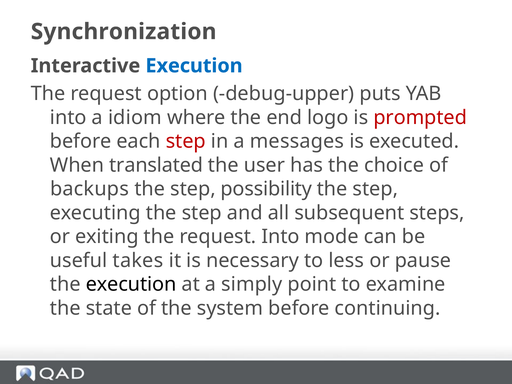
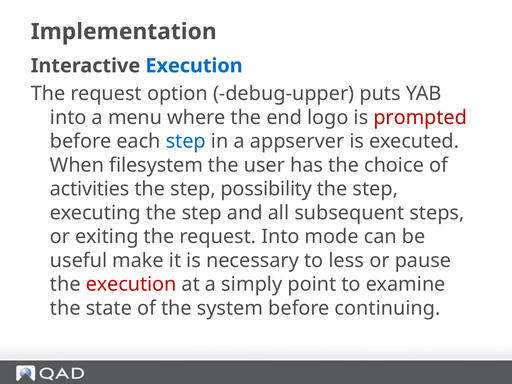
Synchronization: Synchronization -> Implementation (124, 32)
idiom: idiom -> menu (135, 117)
step colour: red -> blue (186, 141)
messages: messages -> appserver (297, 141)
translated: translated -> filesystem (156, 165)
backups: backups -> activities (90, 189)
takes: takes -> make (138, 261)
execution colour: black -> red (131, 284)
